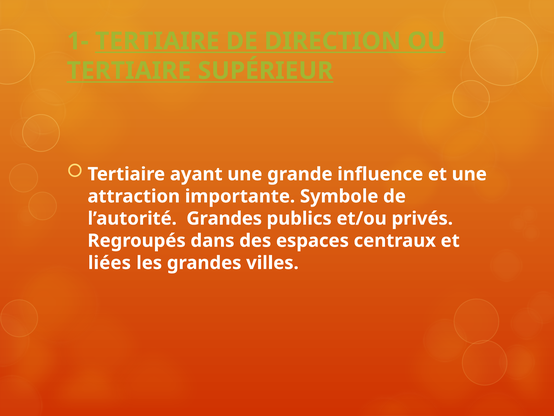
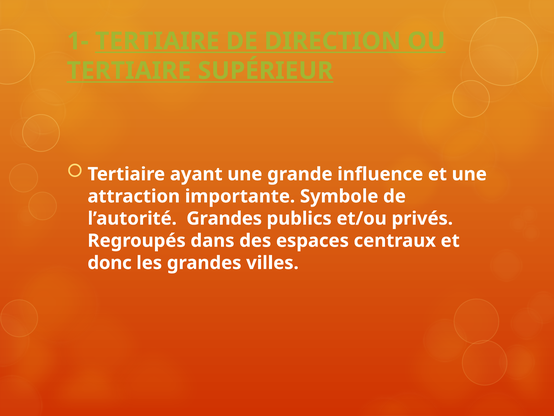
liées: liées -> donc (110, 263)
